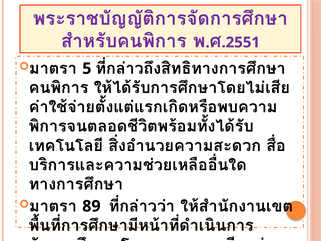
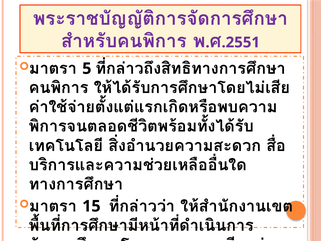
89: 89 -> 15 (91, 206)
